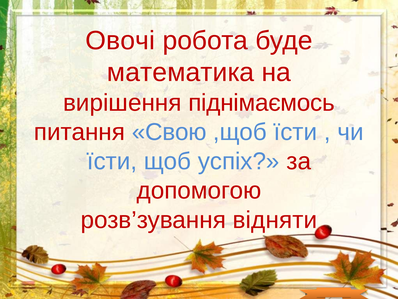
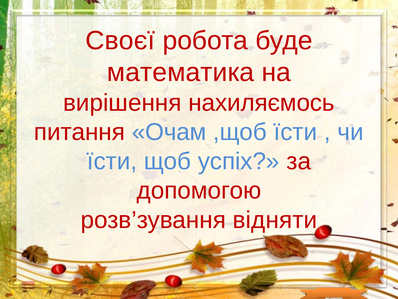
Овочі: Овочі -> Своєї (120, 40)
піднімаємось: піднімаємось -> нахиляємось (261, 103)
Свою: Свою -> Очам (169, 132)
